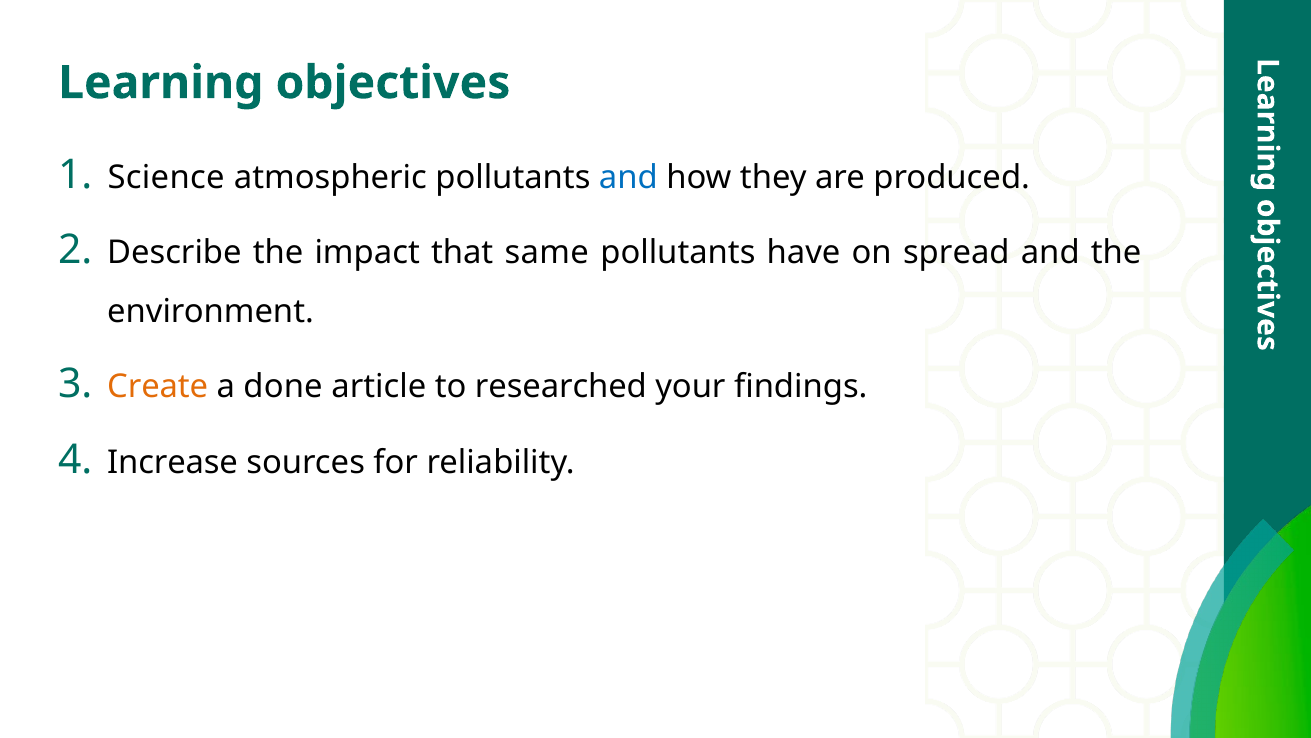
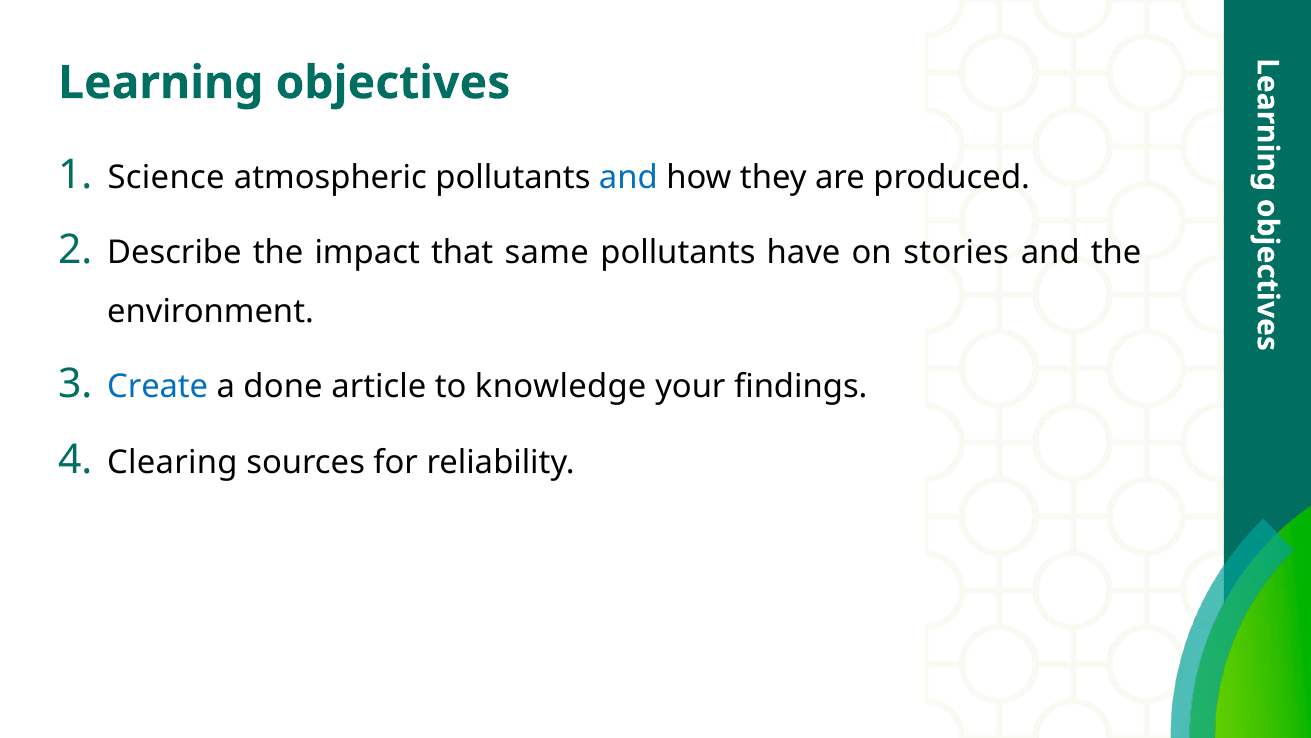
spread: spread -> stories (956, 252)
Create colour: orange -> blue (158, 387)
researched: researched -> knowledge (561, 387)
Increase: Increase -> Clearing (172, 462)
